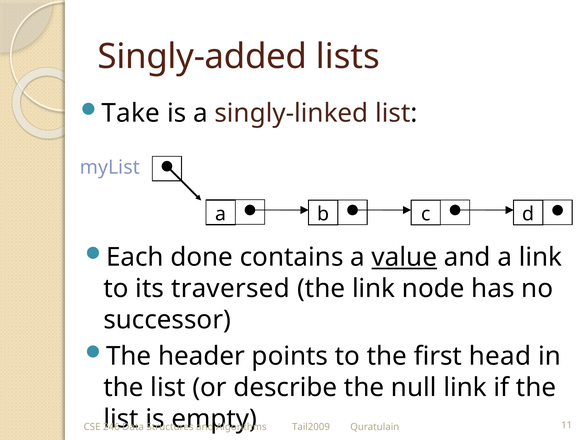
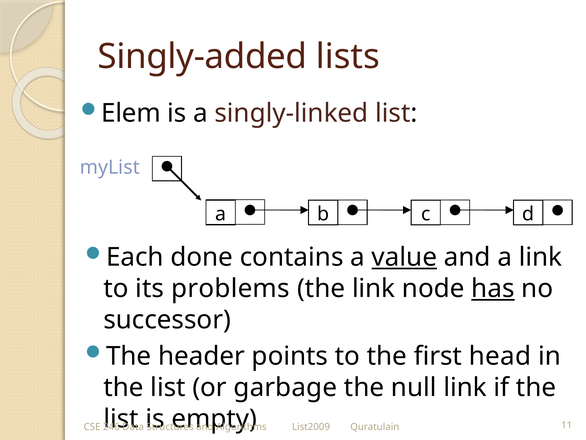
Take: Take -> Elem (131, 113)
traversed: traversed -> problems (230, 288)
has underline: none -> present (493, 288)
describe: describe -> garbage (285, 387)
Tail2009: Tail2009 -> List2009 (311, 427)
